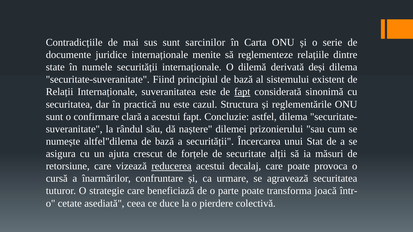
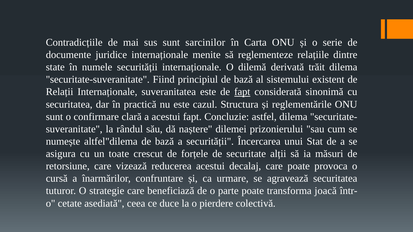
deși: deși -> trăit (317, 67)
ajuta: ajuta -> toate (119, 154)
reducerea underline: present -> none (172, 166)
